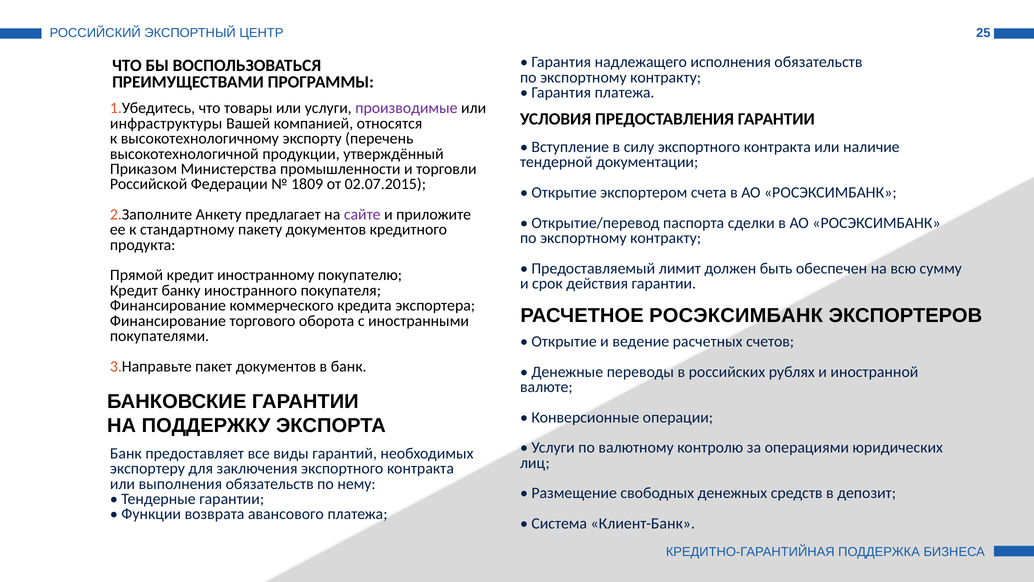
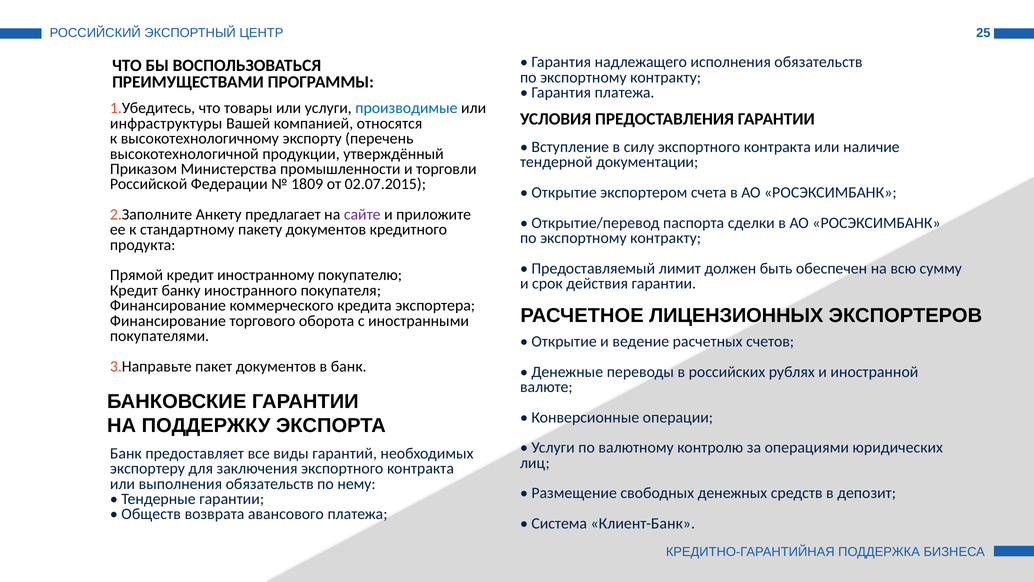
производимые colour: purple -> blue (406, 108)
РАСЧЕТНОЕ РОСЭКСИМБАНК: РОСЭКСИМБАНК -> ЛИЦЕНЗИОННЫХ (736, 315)
Функции: Функции -> Обществ (151, 514)
